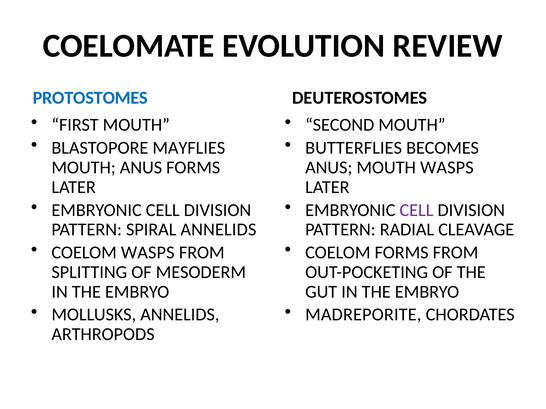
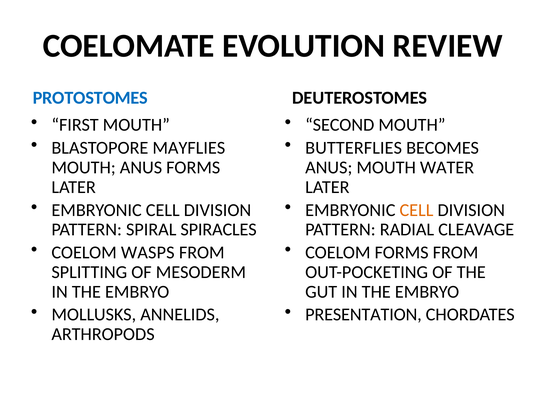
MOUTH WASPS: WASPS -> WATER (447, 168)
CELL colour: purple -> orange (416, 210)
SPIRAL ANNELIDS: ANNELIDS -> SPIRACLES (219, 230)
MADREPORITE: MADREPORITE -> PRESENTATION (363, 315)
